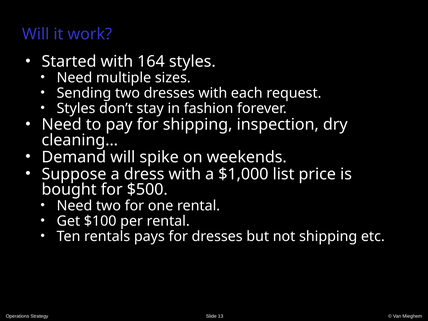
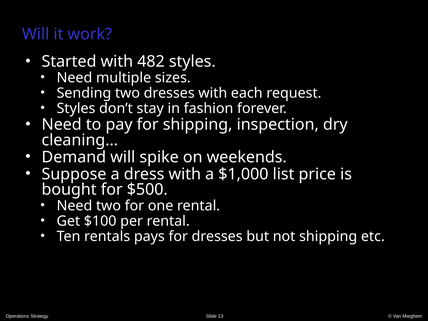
164: 164 -> 482 (151, 62)
